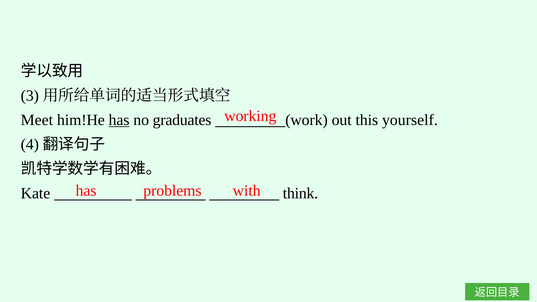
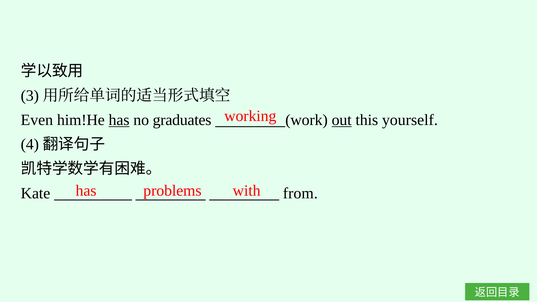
Meet: Meet -> Even (37, 120)
out underline: none -> present (342, 120)
think: think -> from (300, 193)
